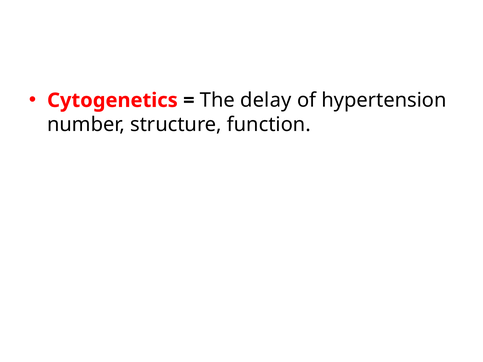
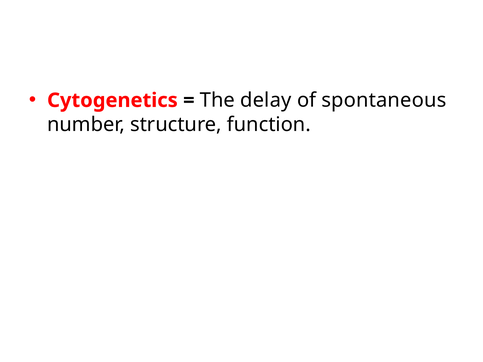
hypertension: hypertension -> spontaneous (384, 100)
